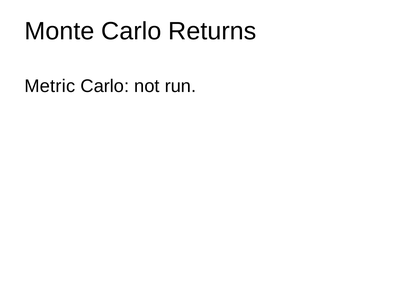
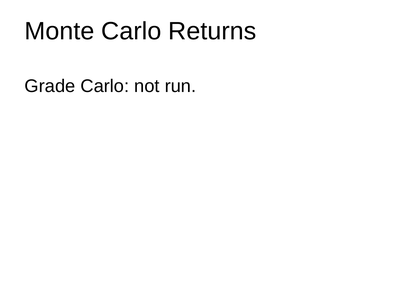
Metric: Metric -> Grade (50, 86)
